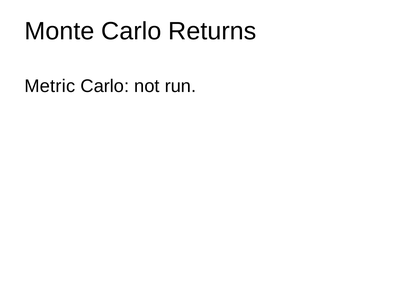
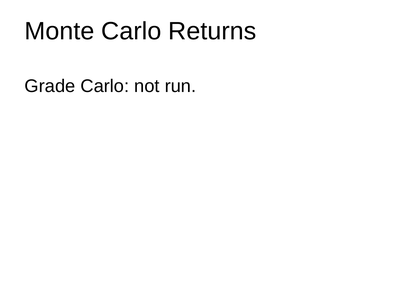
Metric: Metric -> Grade (50, 86)
